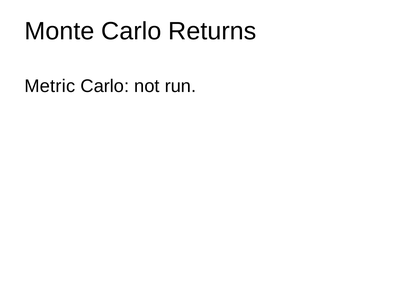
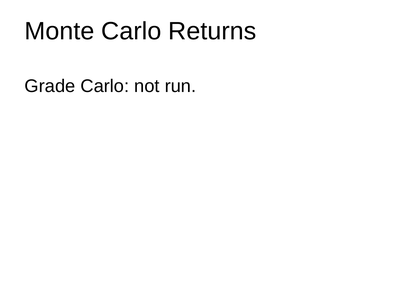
Metric: Metric -> Grade (50, 86)
